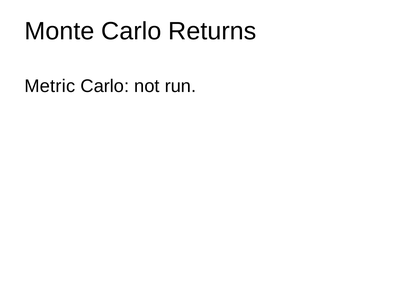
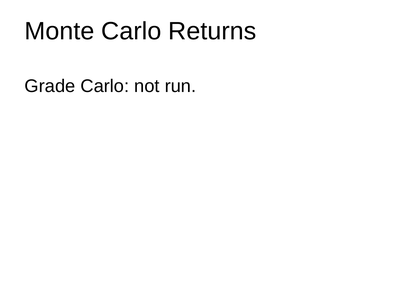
Metric: Metric -> Grade (50, 86)
